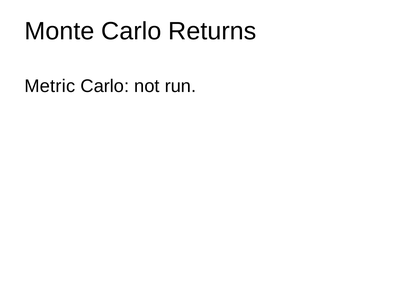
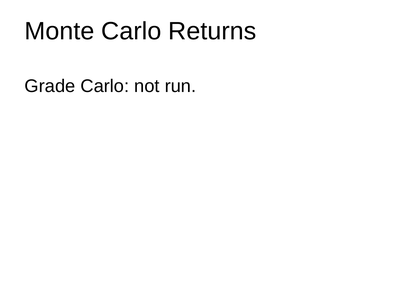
Metric: Metric -> Grade (50, 86)
